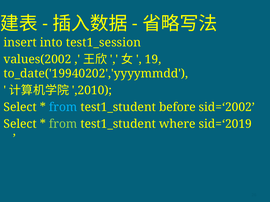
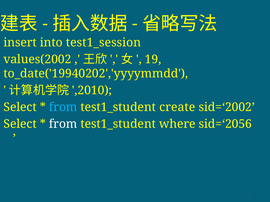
before: before -> create (177, 107)
from colour: light green -> white (63, 124)
sid=‘2019: sid=‘2019 -> sid=‘2056 (225, 124)
